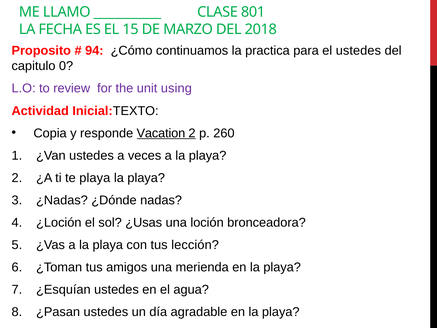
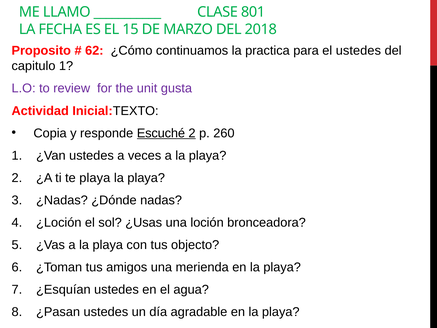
94: 94 -> 62 (94, 51)
capitulo 0: 0 -> 1 (66, 66)
using: using -> gusta (176, 88)
Vacation: Vacation -> Escuché (161, 133)
lección: lección -> objecto (195, 245)
